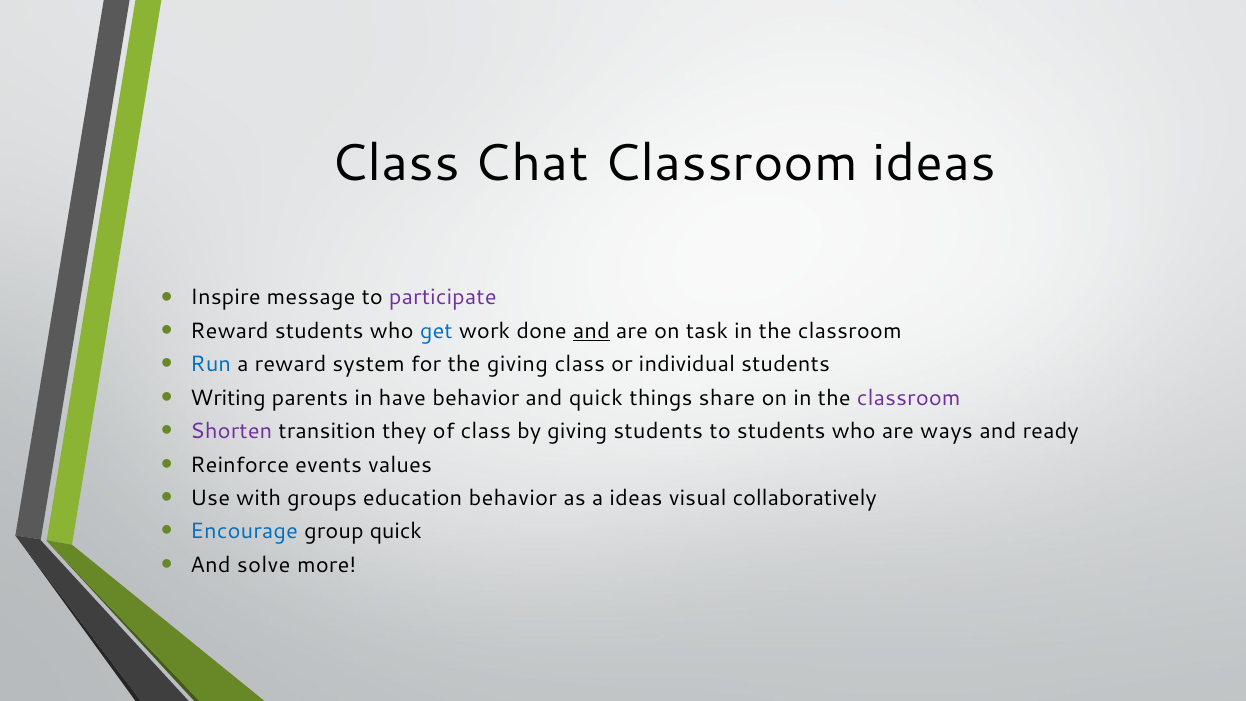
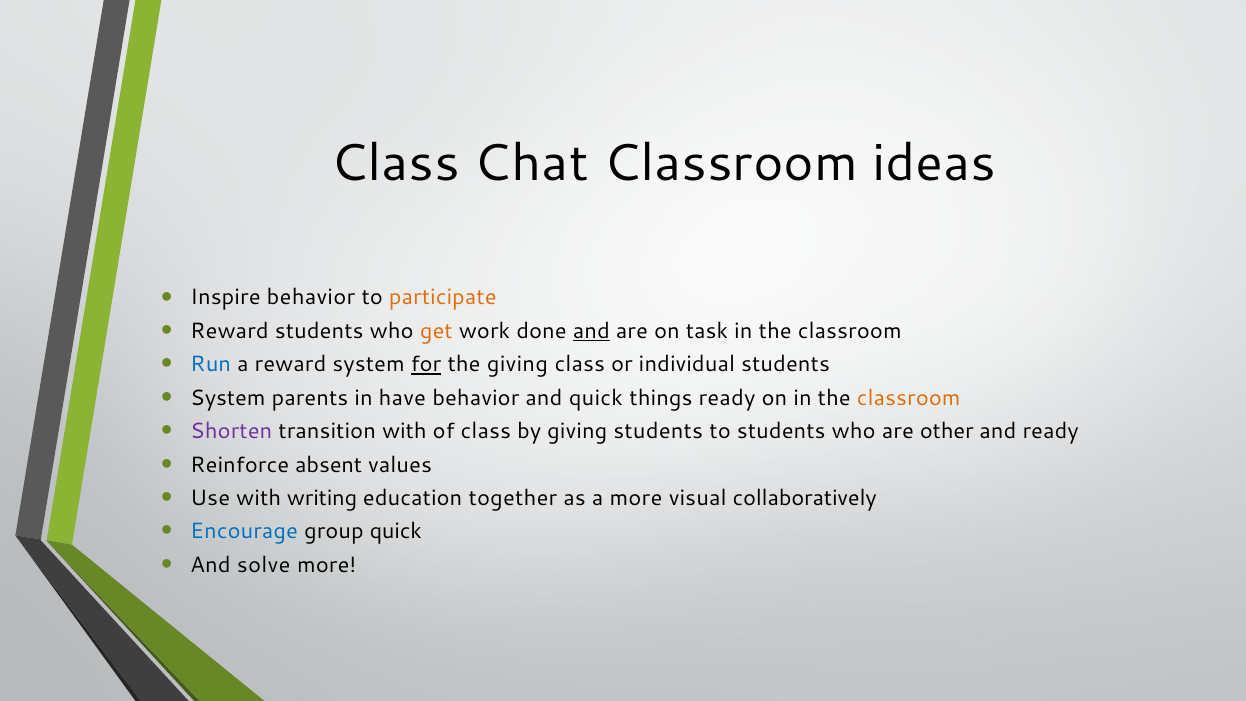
Inspire message: message -> behavior (311, 298)
participate colour: purple -> orange (443, 298)
get colour: blue -> orange (436, 331)
for underline: none -> present (426, 364)
Writing: Writing -> System (228, 398)
things share: share -> ready (727, 398)
classroom colour: purple -> orange (909, 398)
transition they: they -> with (404, 431)
ways: ways -> other (947, 431)
events: events -> absent (329, 465)
groups: groups -> writing (322, 498)
education behavior: behavior -> together (513, 498)
a ideas: ideas -> more (636, 498)
